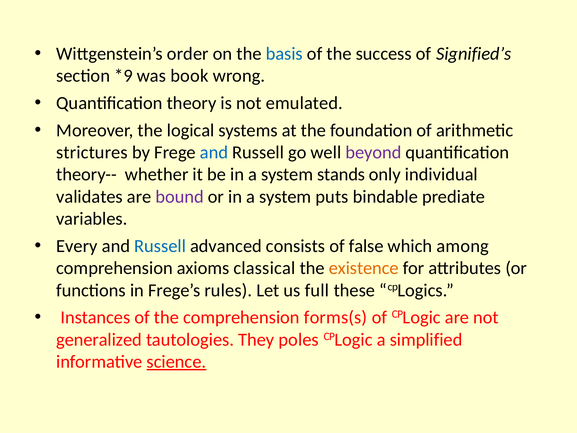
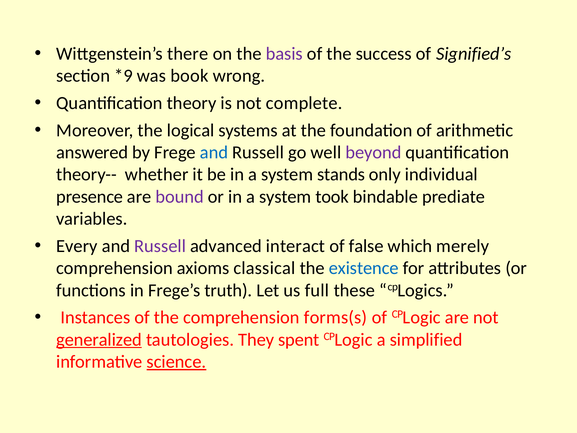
order: order -> there (188, 54)
basis colour: blue -> purple (284, 54)
emulated: emulated -> complete (304, 103)
strictures: strictures -> answered (92, 152)
validates: validates -> presence (90, 197)
puts: puts -> took (332, 197)
Russell colour: blue -> purple (160, 246)
consists: consists -> interact (296, 246)
among: among -> merely (463, 246)
existence colour: orange -> blue (364, 268)
rules: rules -> truth (228, 290)
generalized underline: none -> present (99, 339)
poles: poles -> spent (299, 339)
